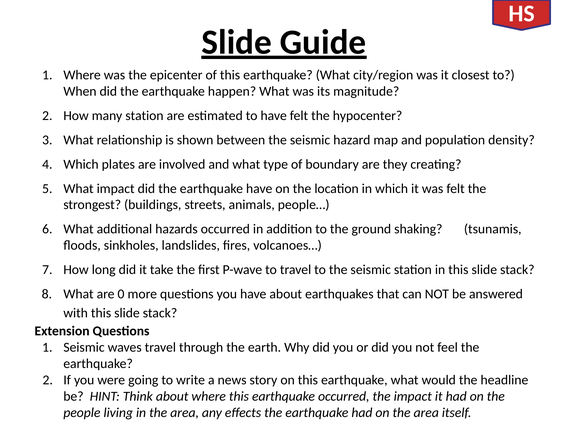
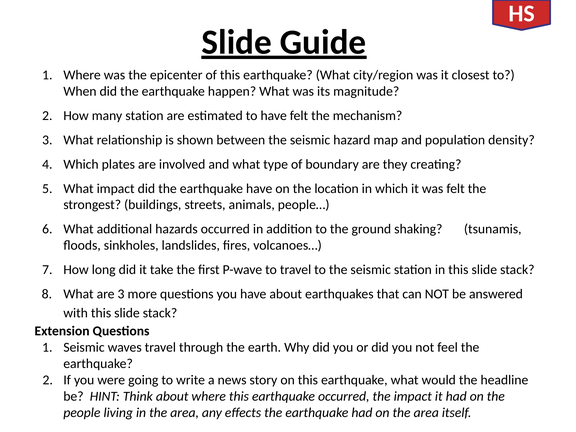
hypocenter: hypocenter -> mechanism (368, 116)
are 0: 0 -> 3 (121, 294)
